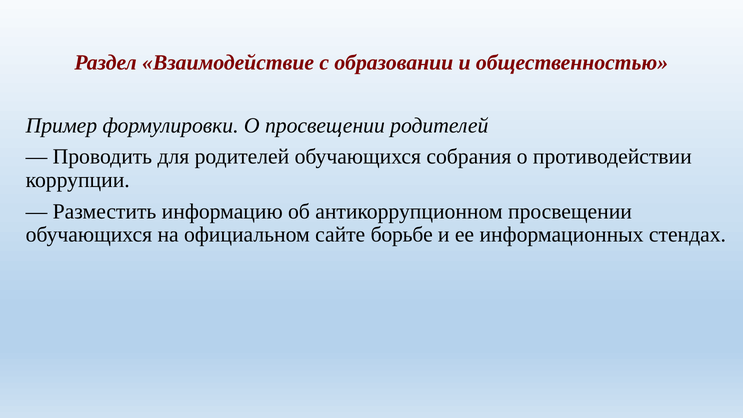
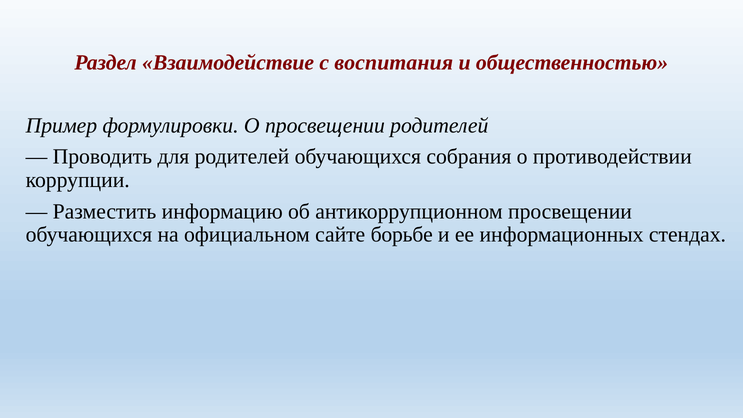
образовании: образовании -> воспитания (394, 62)
